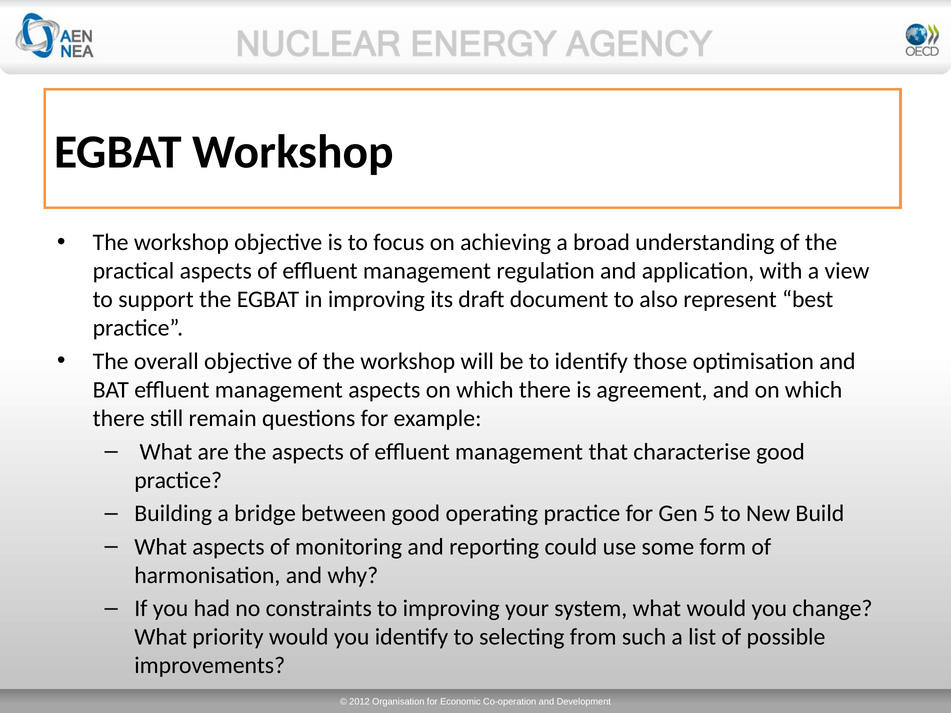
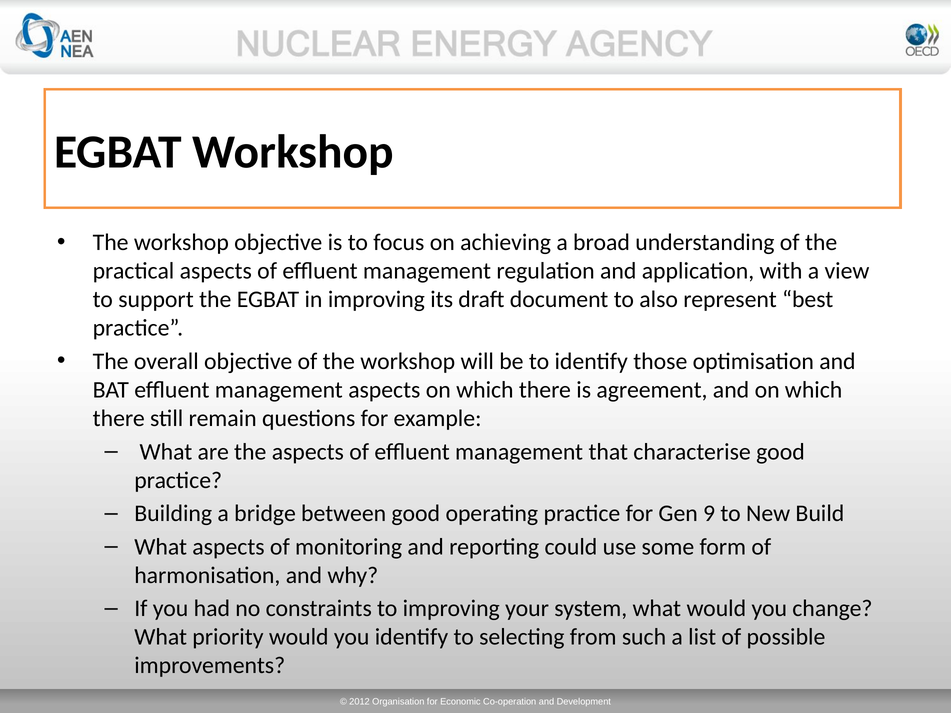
5: 5 -> 9 (709, 514)
